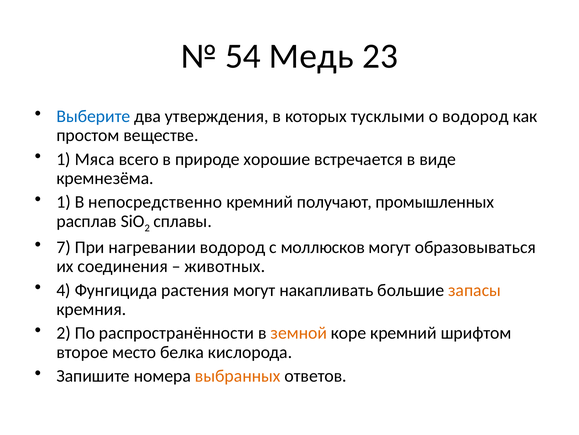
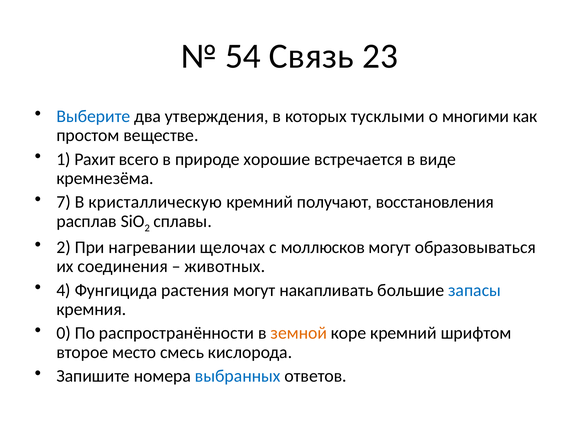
Медь: Медь -> Связь (311, 56)
о водород: водород -> многими (476, 116)
Мяса: Мяса -> Рахит (95, 159)
1: 1 -> 7 (64, 202)
непосредственно: непосредственно -> кристаллическую (155, 202)
промышленных: промышленных -> восстановления (435, 202)
7: 7 -> 2 (64, 247)
нагревании водород: водород -> щелочах (233, 247)
запасы colour: orange -> blue (475, 290)
2: 2 -> 0 (64, 333)
белка: белка -> смесь (182, 352)
выбранных colour: orange -> blue (238, 375)
